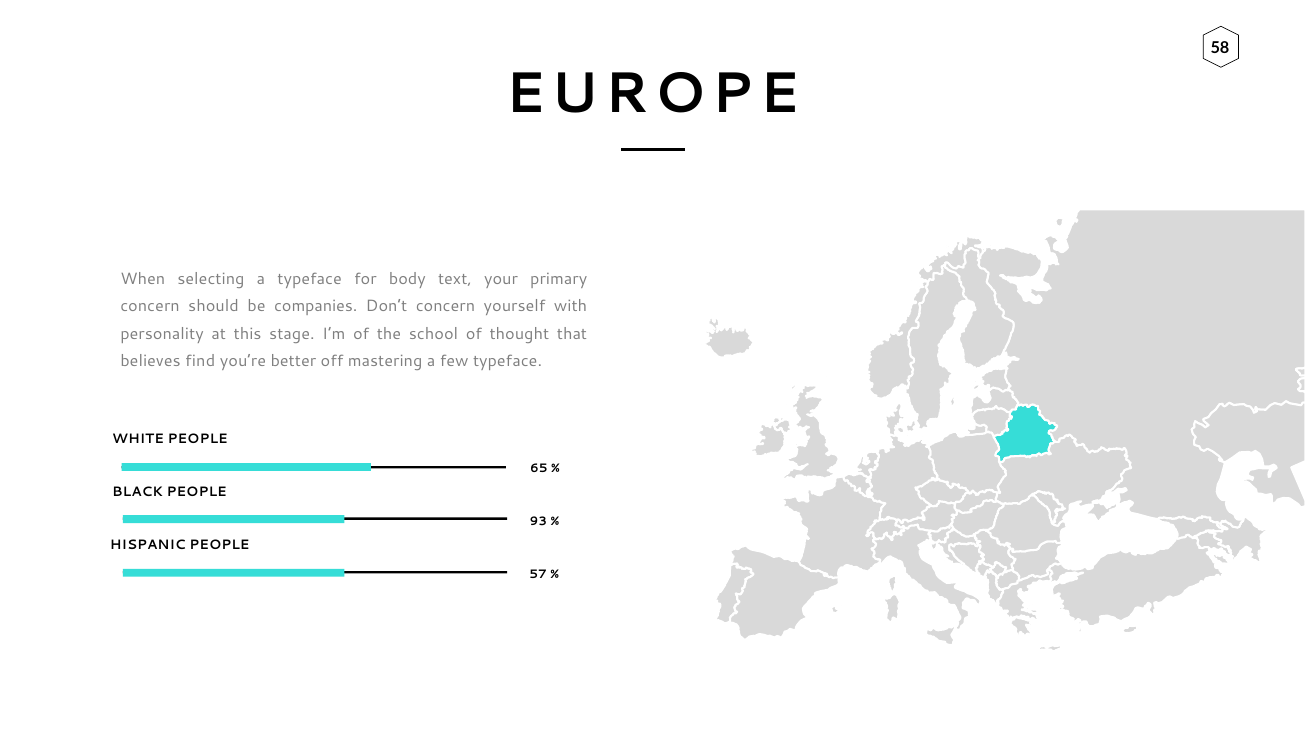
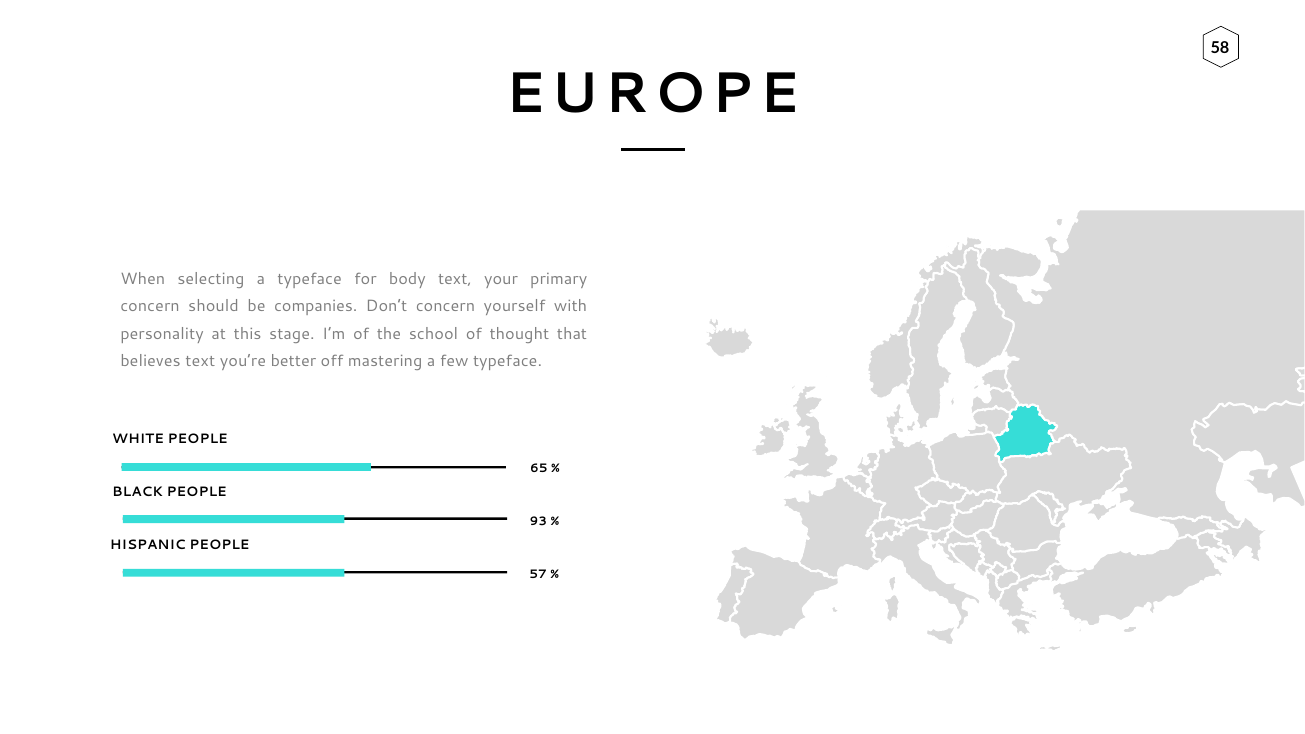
believes find: find -> text (200, 361)
